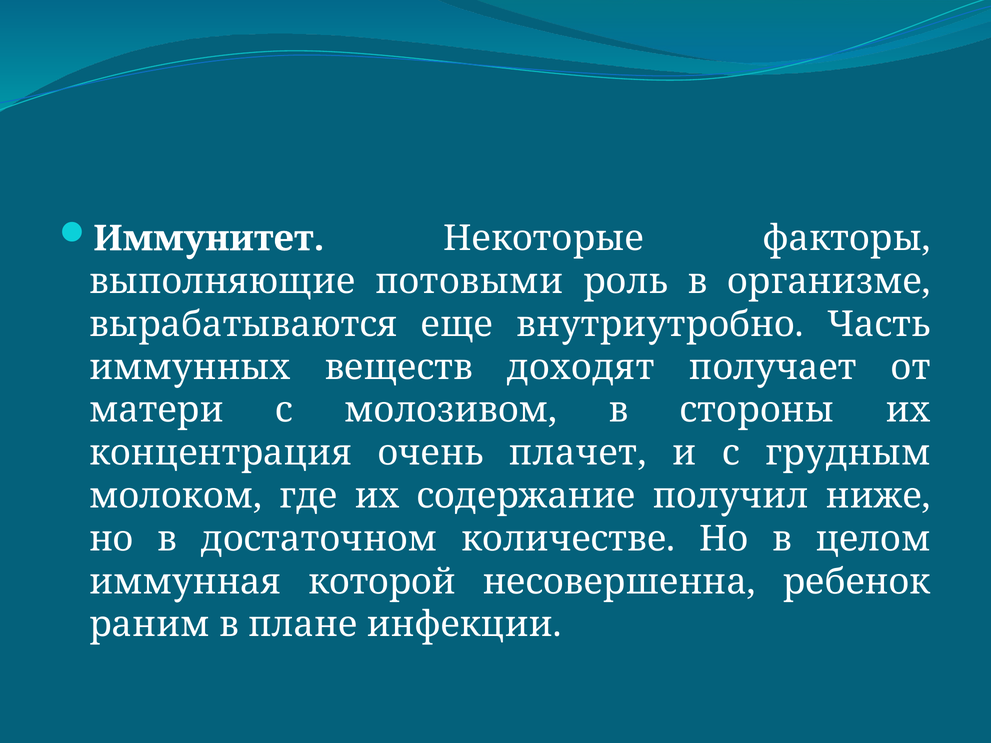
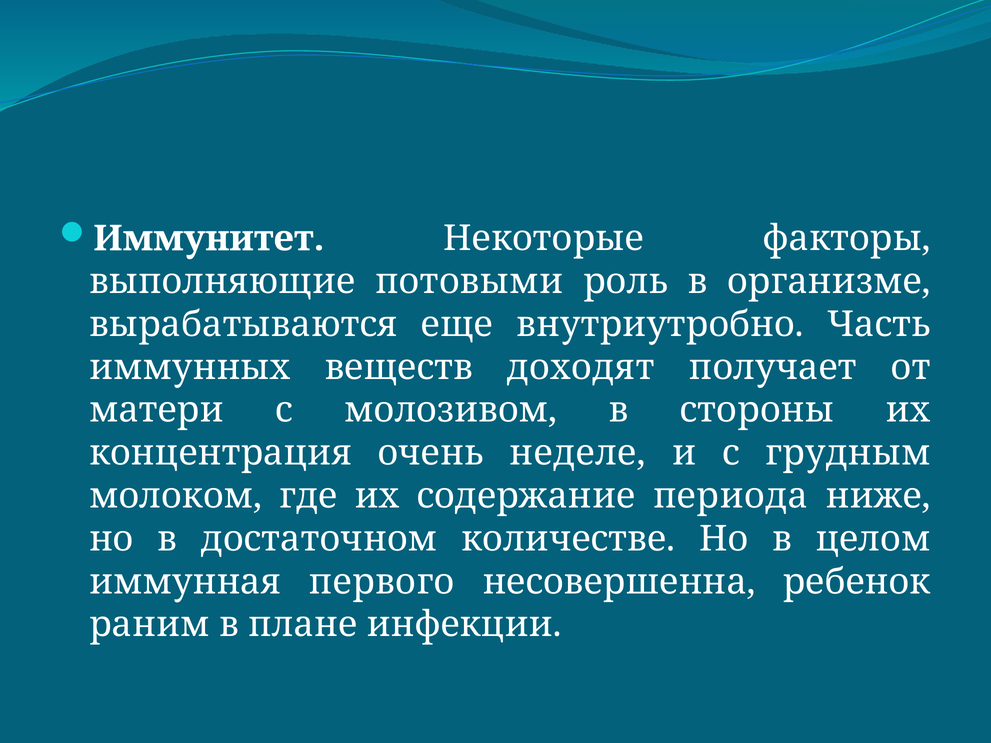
плачет: плачет -> неделе (578, 453)
получил: получил -> периода (730, 496)
которой: которой -> первого (382, 582)
